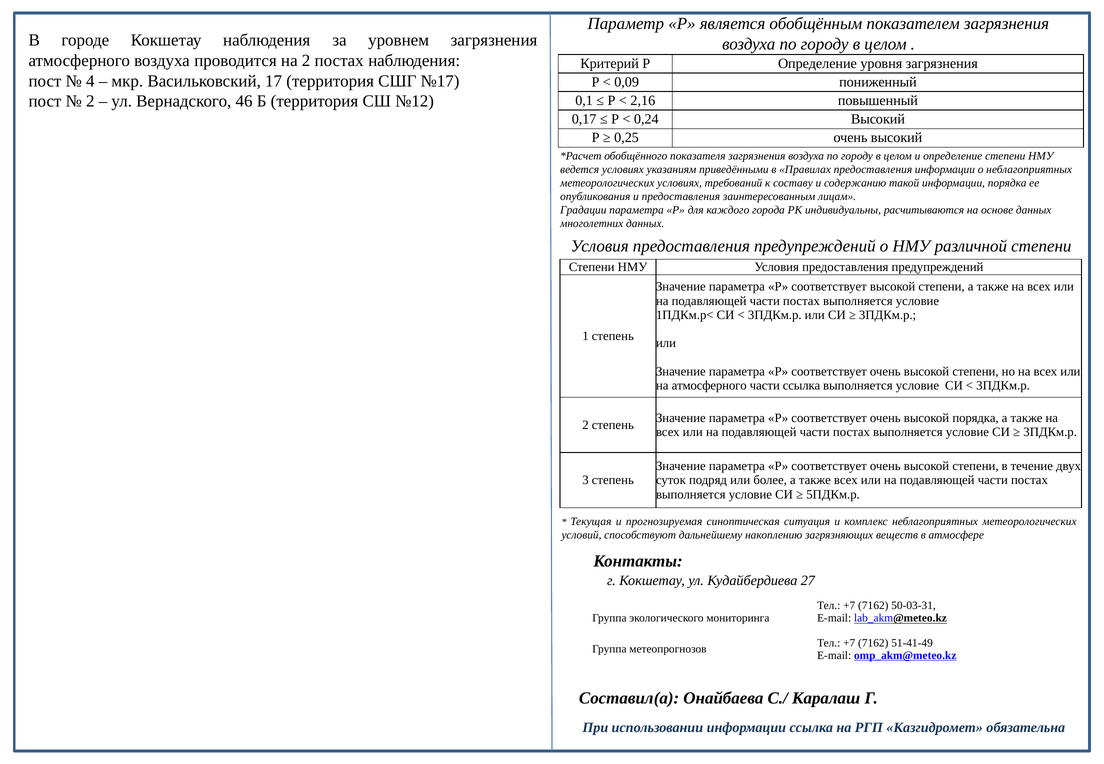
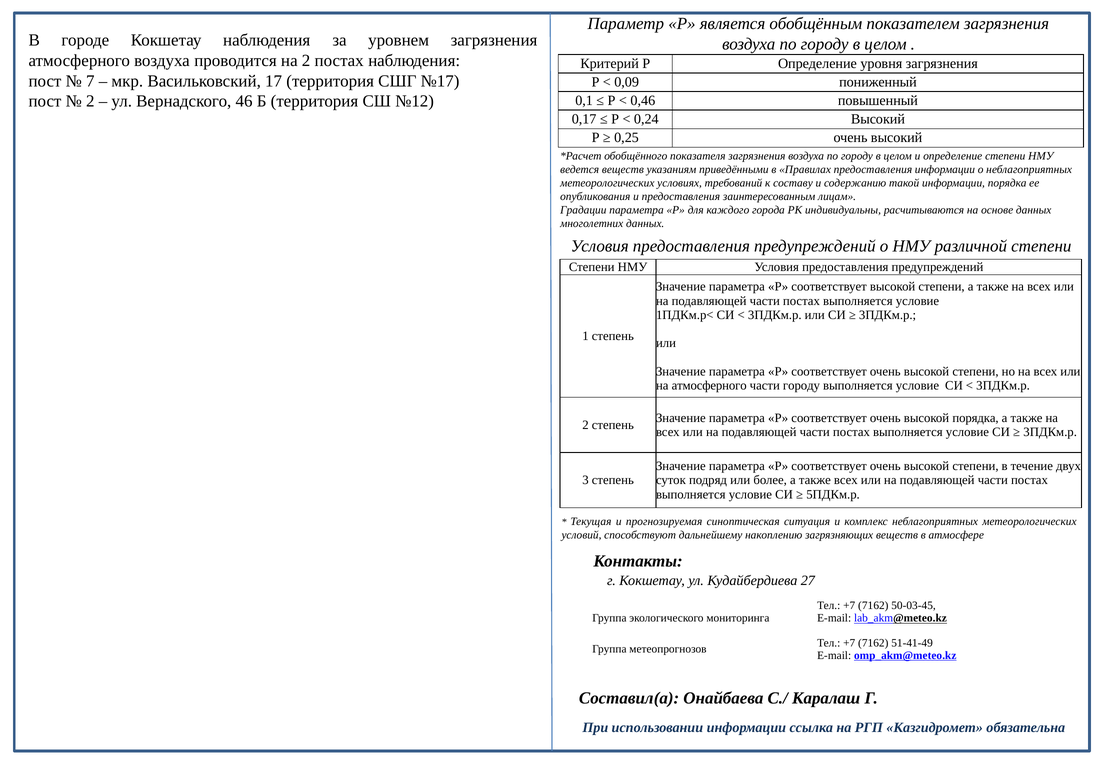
4: 4 -> 7 (90, 81)
2,16: 2,16 -> 0,46 (643, 101)
ведется условиях: условиях -> веществ (623, 170)
части ссылка: ссылка -> городу (801, 386)
50-03-31: 50-03-31 -> 50-03-45 (914, 606)
